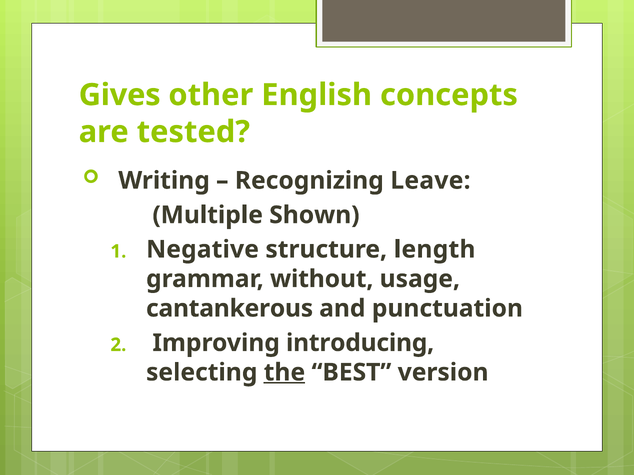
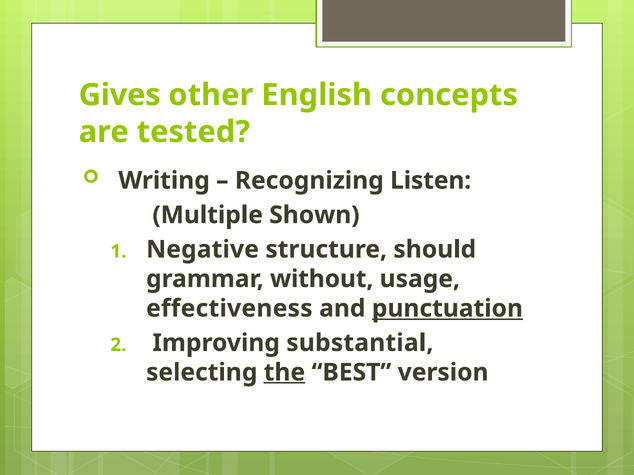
Leave: Leave -> Listen (431, 181)
length: length -> should (435, 250)
cantankerous: cantankerous -> effectiveness (229, 309)
punctuation underline: none -> present (447, 309)
introducing: introducing -> substantial (360, 343)
